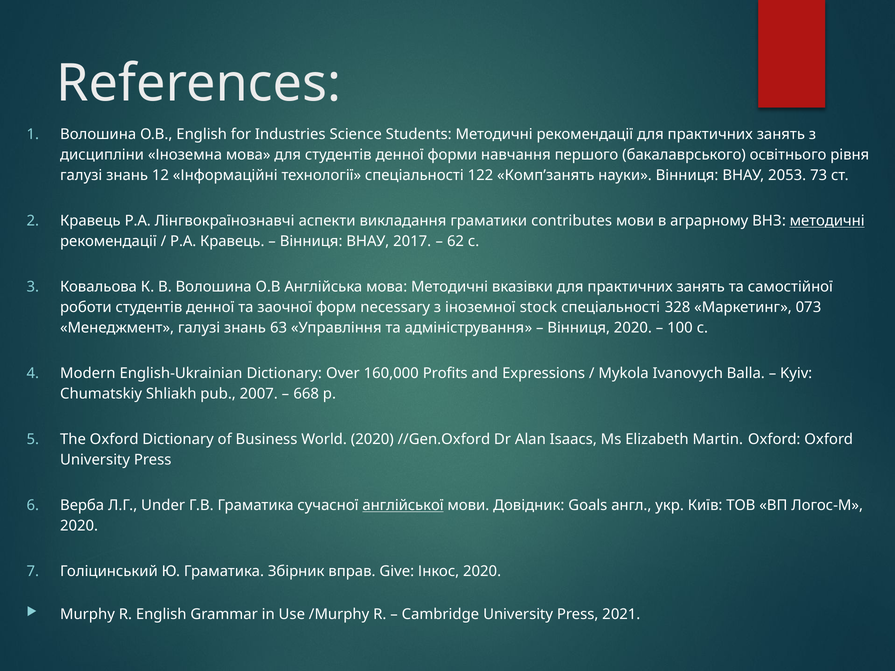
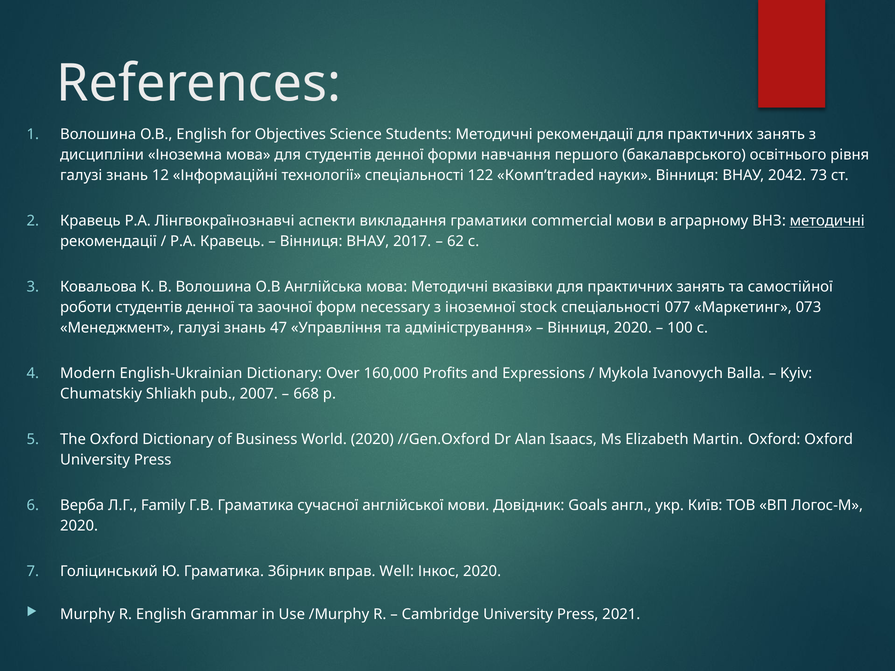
Industries: Industries -> Objectives (290, 134)
Комп’занять: Комп’занять -> Комп’traded (546, 175)
2053: 2053 -> 2042 (787, 175)
contributes: contributes -> commercial (572, 221)
328: 328 -> 077 (678, 307)
63: 63 -> 47 (279, 328)
Under: Under -> Family (163, 506)
англійської underline: present -> none (403, 506)
Give: Give -> Well (397, 572)
